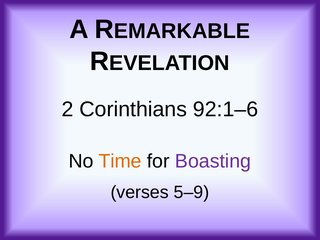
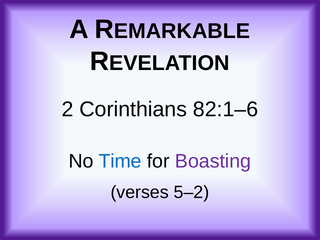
92:1–6: 92:1–6 -> 82:1–6 (226, 109)
Time colour: orange -> blue (120, 161)
5–9: 5–9 -> 5–2 (191, 192)
